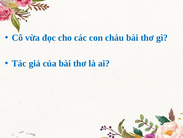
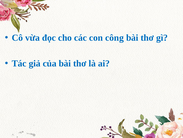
cháu: cháu -> công (114, 38)
